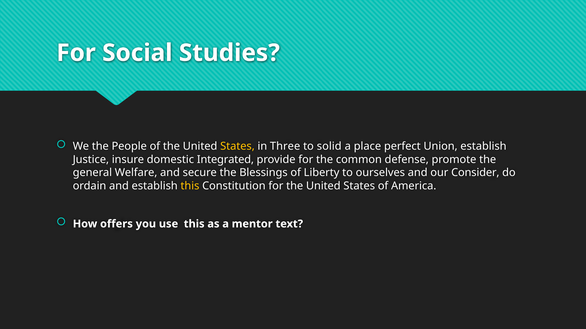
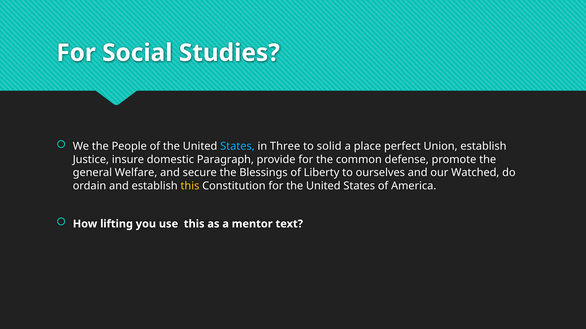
States colour: yellow -> light blue (237, 147)
Integrated: Integrated -> Paragraph (225, 160)
Consider: Consider -> Watched (475, 173)
offers: offers -> lifting (116, 224)
